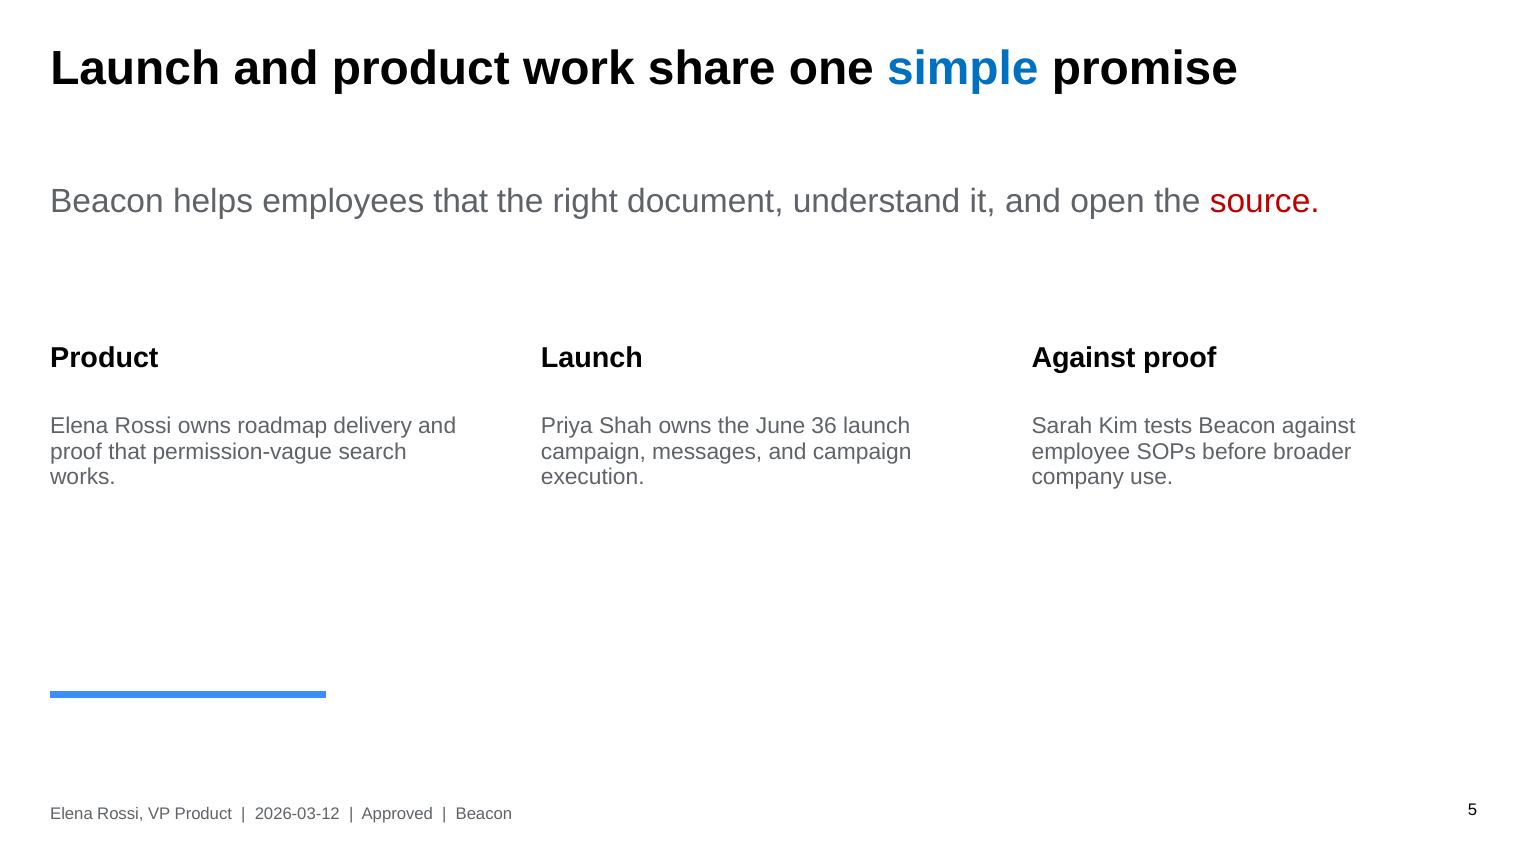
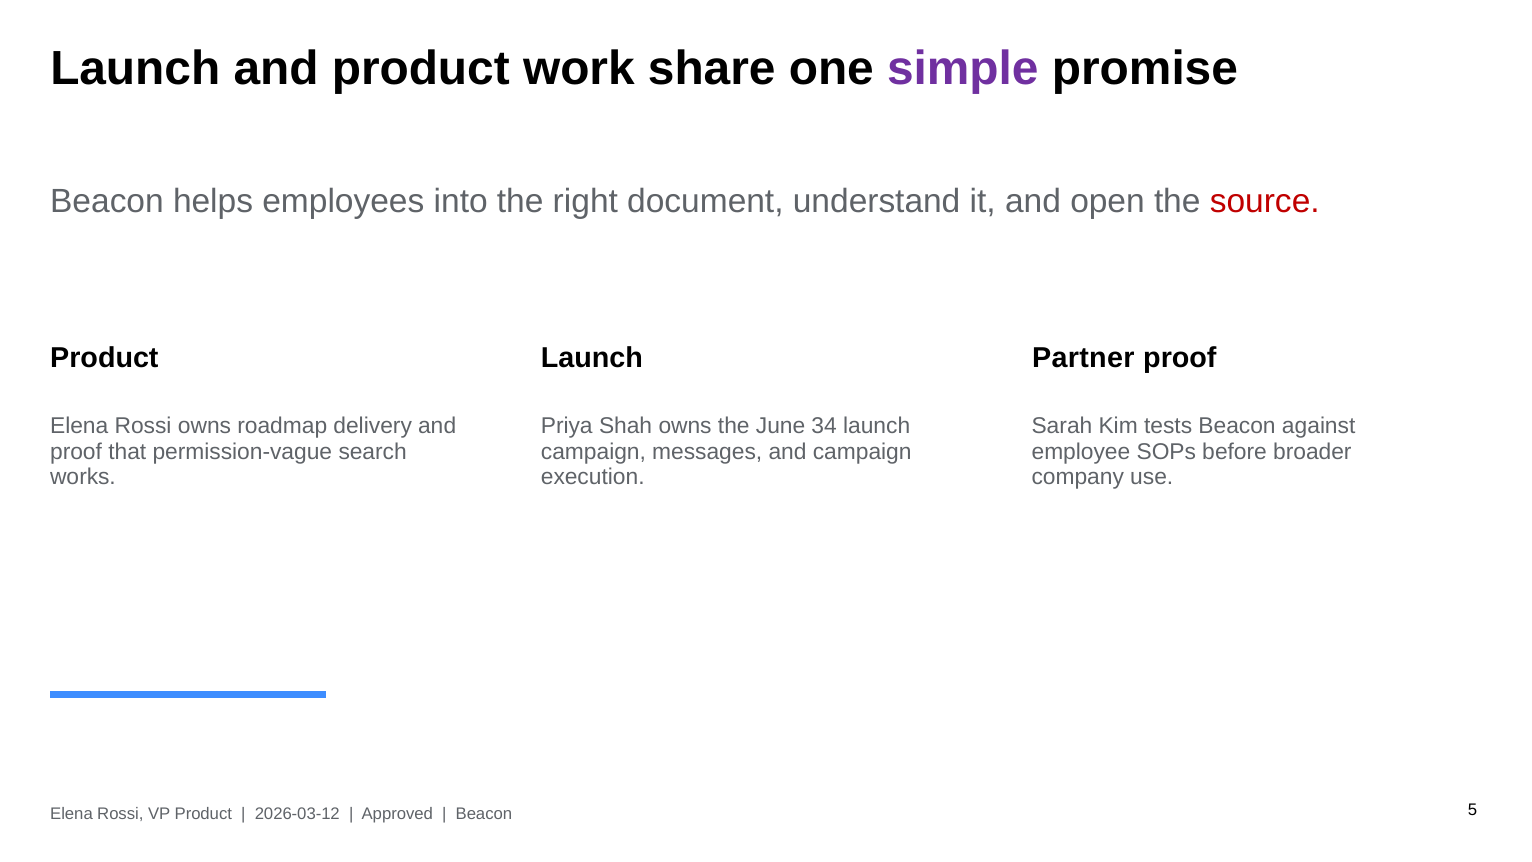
simple colour: blue -> purple (963, 68)
employees that: that -> into (461, 201)
Against: Against -> Partner (1083, 358)
36: 36 -> 34 (824, 426)
